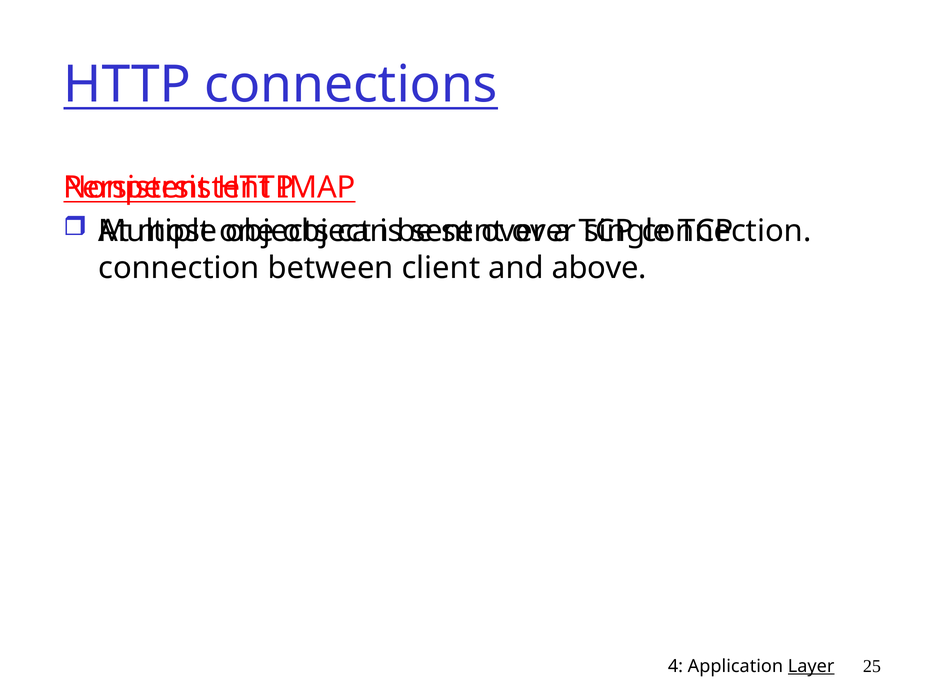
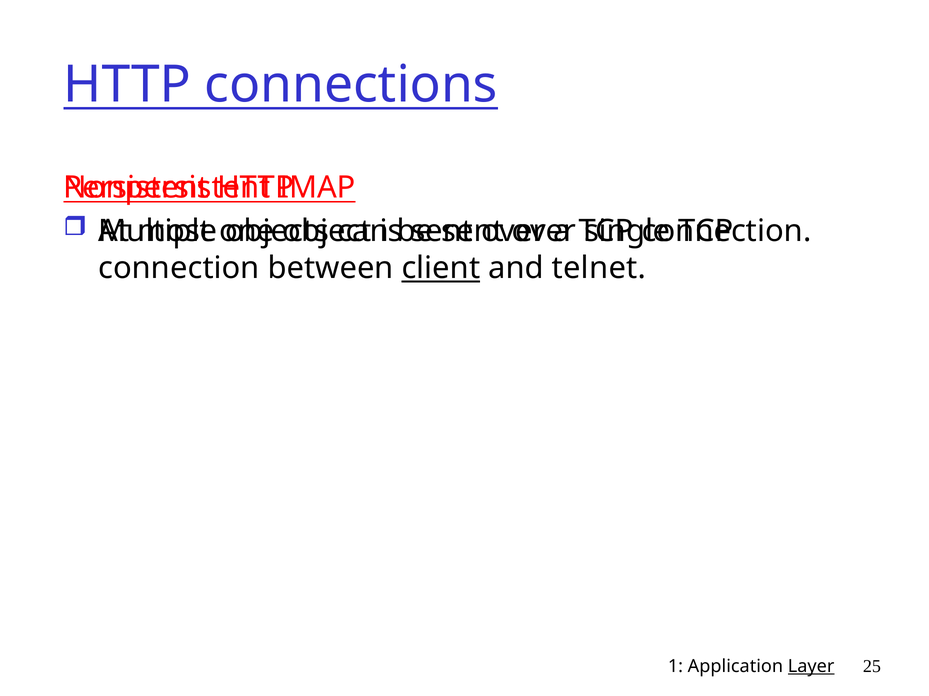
client underline: none -> present (441, 268)
above: above -> telnet (599, 268)
4: 4 -> 1 (675, 667)
